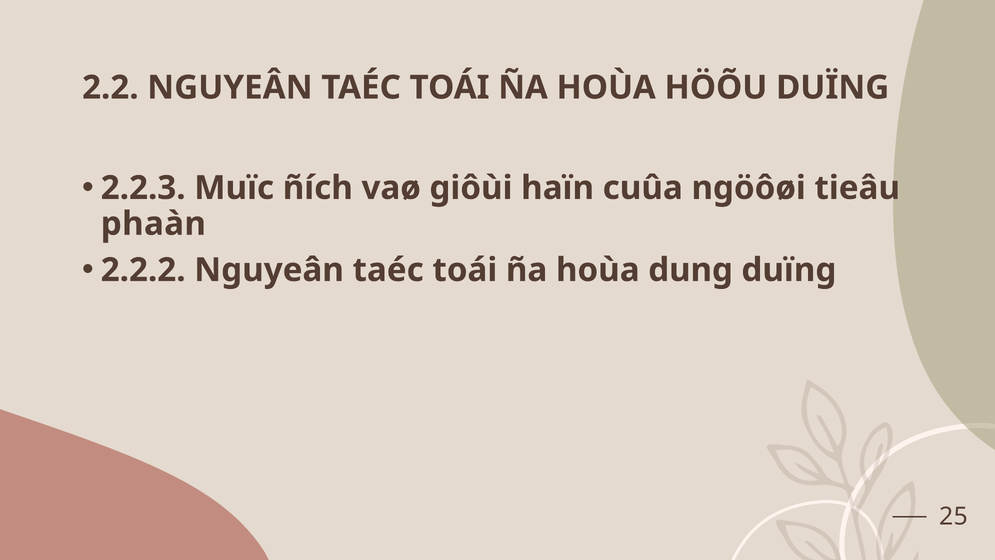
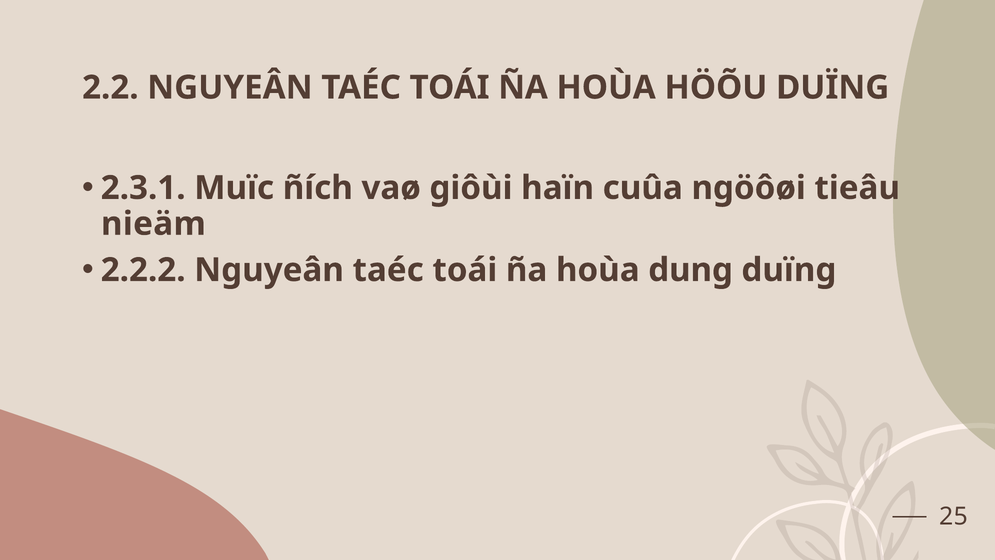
2.2.3: 2.2.3 -> 2.3.1 (143, 188)
phaàn: phaàn -> nieäm (153, 224)
